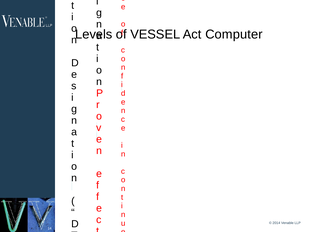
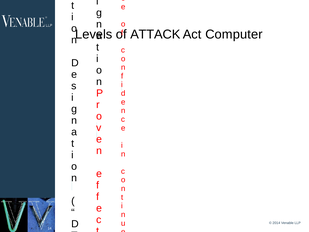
VESSEL: VESSEL -> ATTACK (155, 34)
